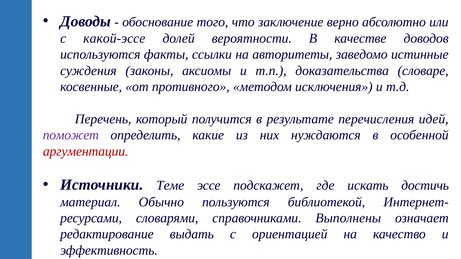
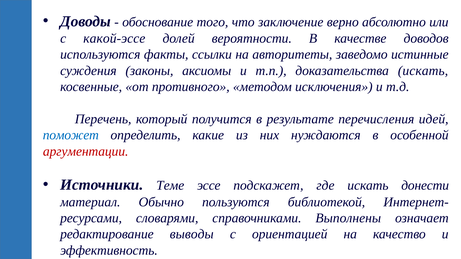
доказательства словаре: словаре -> искать (423, 71)
поможет colour: purple -> blue (71, 135)
достичь: достичь -> донести (425, 186)
выдать: выдать -> выводы (192, 234)
